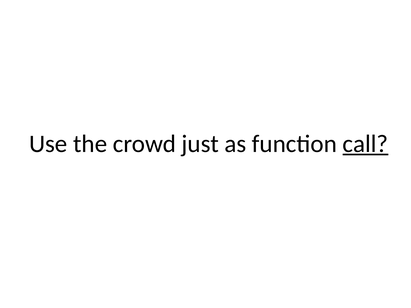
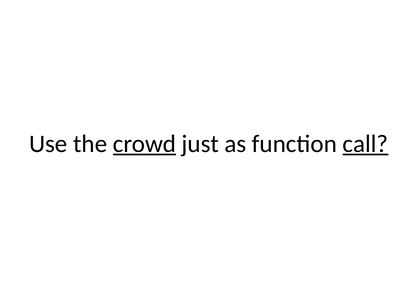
crowd underline: none -> present (144, 144)
